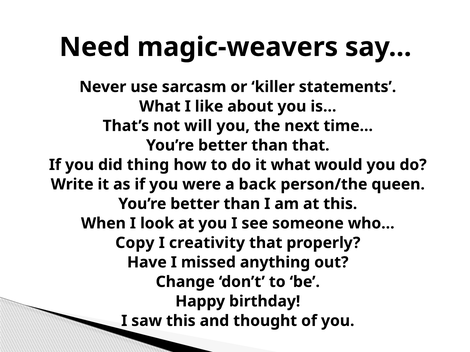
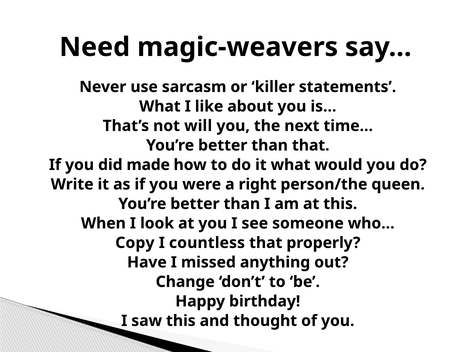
thing: thing -> made (148, 165)
back: back -> right (258, 185)
creativity: creativity -> countless (207, 243)
